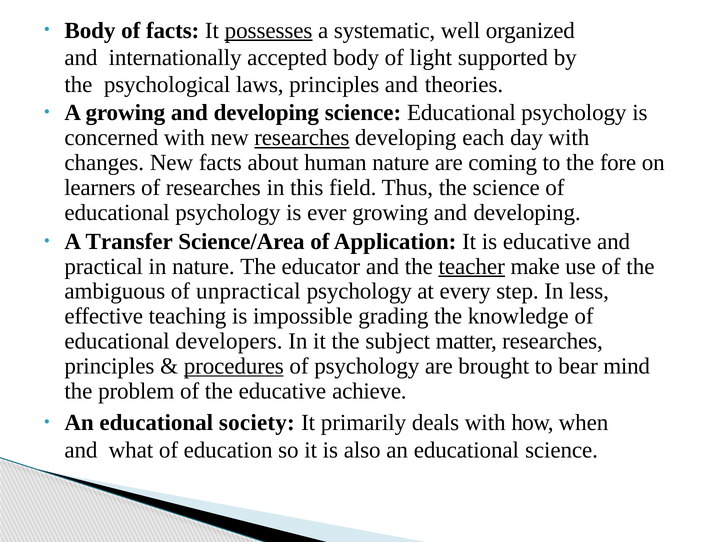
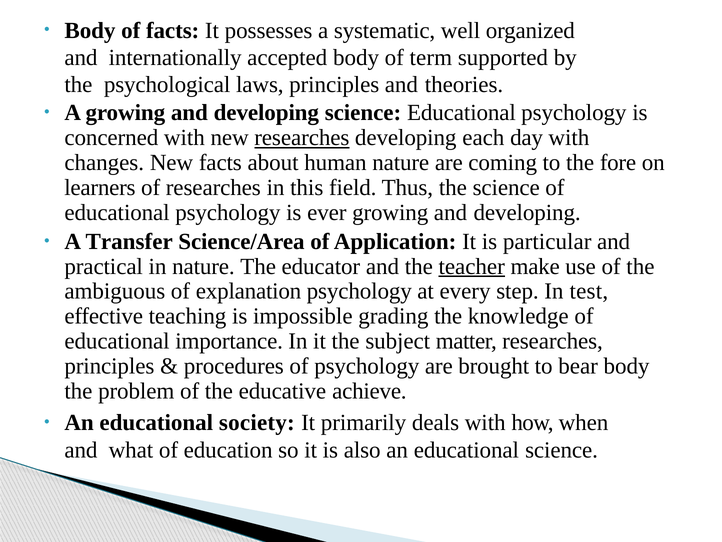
possesses underline: present -> none (269, 30)
light: light -> term (431, 58)
is educative: educative -> particular (547, 241)
unpractical: unpractical -> explanation (249, 291)
less: less -> test (589, 291)
developers: developers -> importance (229, 341)
procedures underline: present -> none (234, 366)
bear mind: mind -> body (627, 366)
